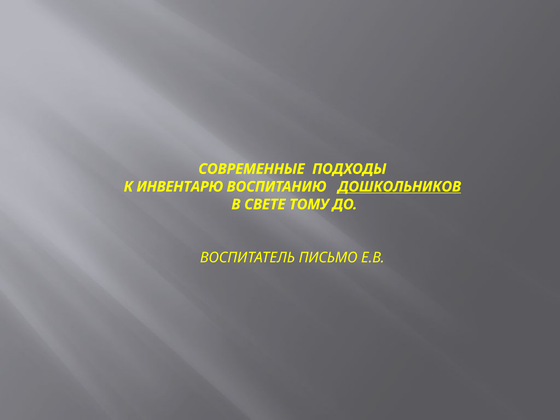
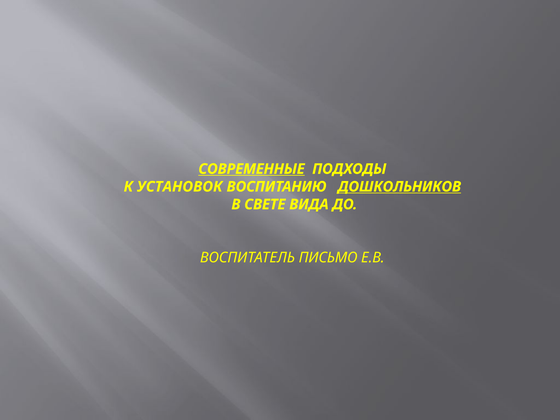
СОВРЕМЕННЫЕ underline: none -> present (251, 169)
ИНВЕНТАРЮ: ИНВЕНТАРЮ -> УСТАНОВОК (180, 187)
ТОМУ: ТОМУ -> ВИДА (309, 204)
